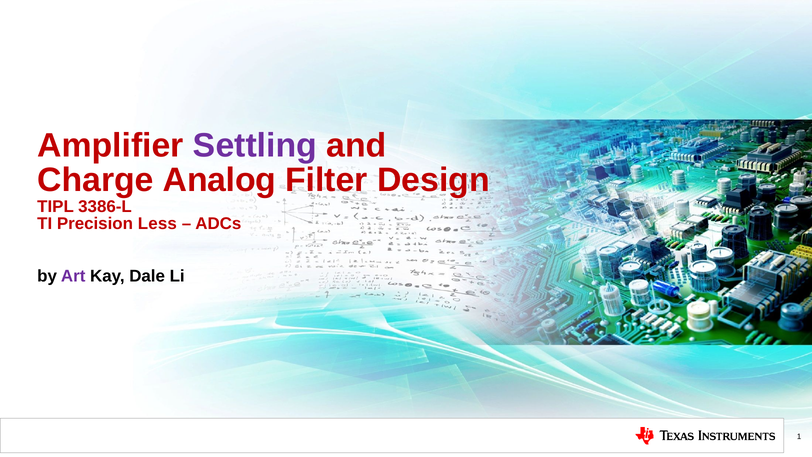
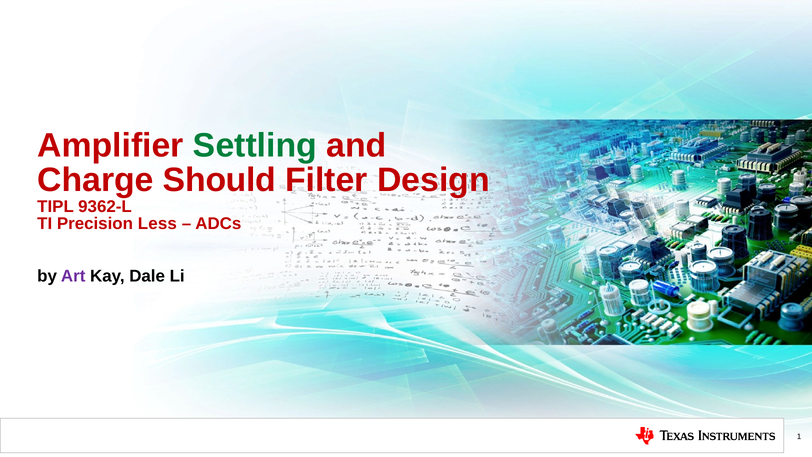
Settling colour: purple -> green (255, 146)
Analog: Analog -> Should (219, 180)
3386-L: 3386-L -> 9362-L (105, 206)
